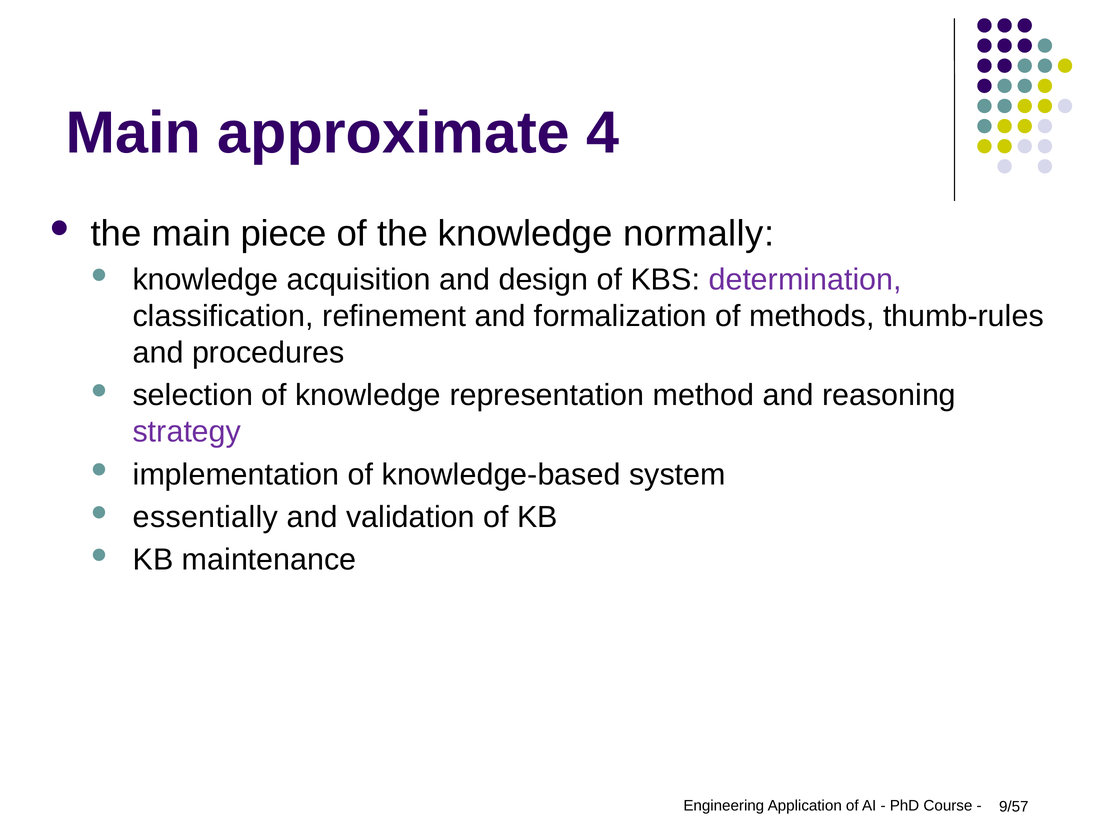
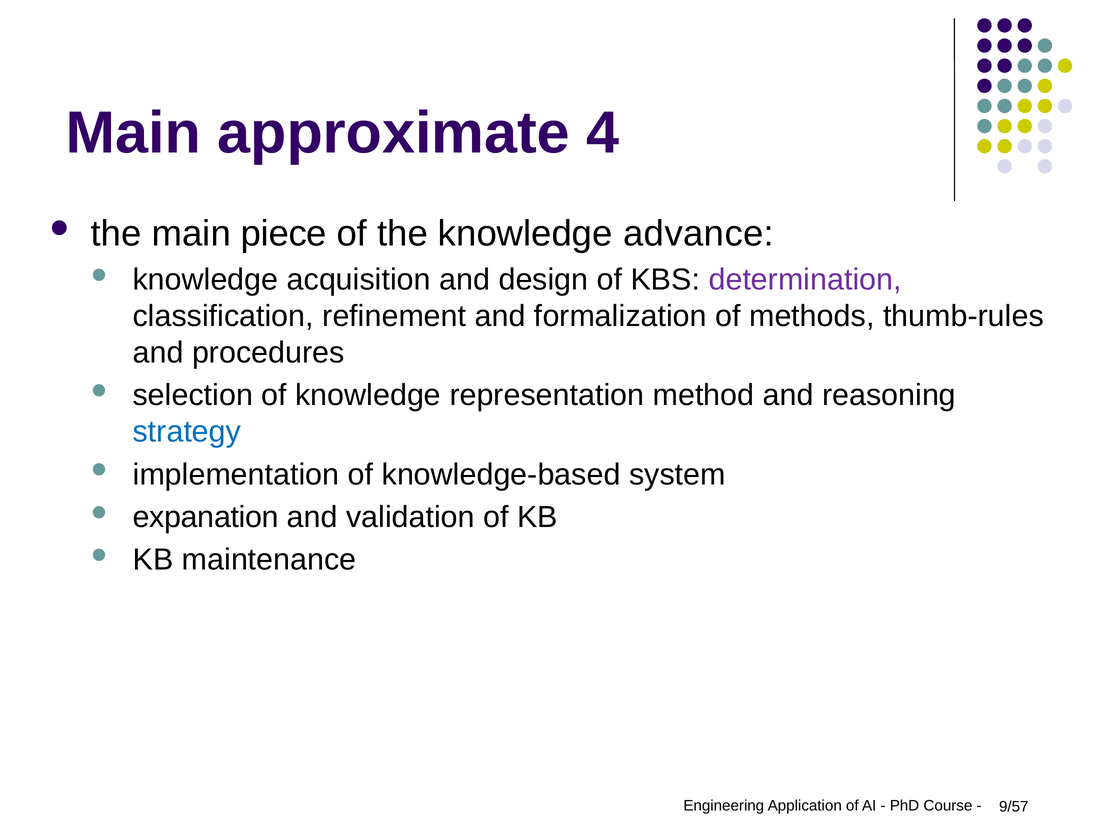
normally: normally -> advance (699, 234)
strategy colour: purple -> blue (187, 432)
essentially: essentially -> expanation (206, 517)
